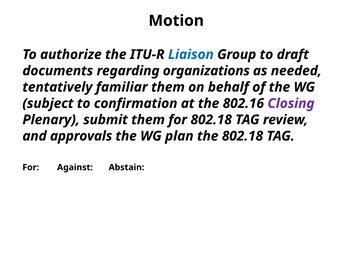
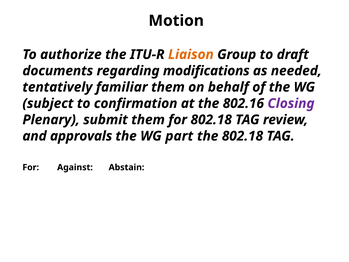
Liaison colour: blue -> orange (191, 54)
organizations: organizations -> modifications (206, 71)
plan: plan -> part (179, 136)
